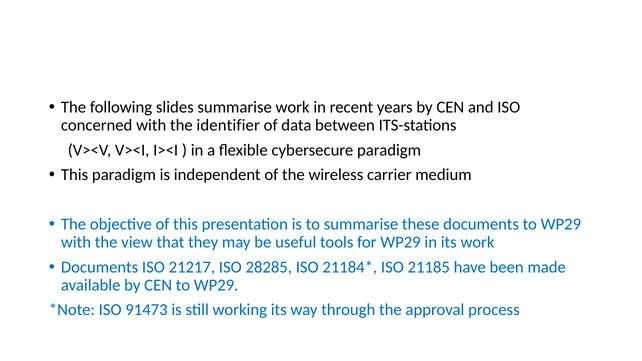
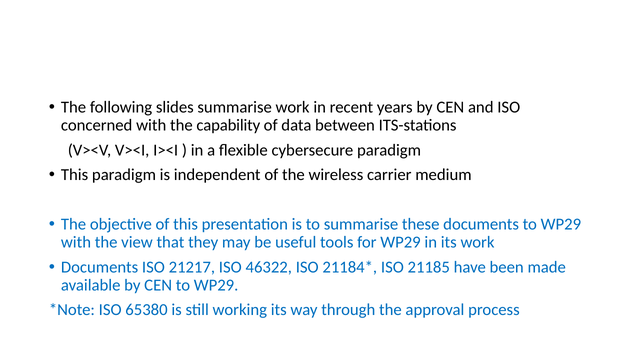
identifier: identifier -> capability (228, 126)
28285: 28285 -> 46322 (269, 267)
91473: 91473 -> 65380 (147, 310)
